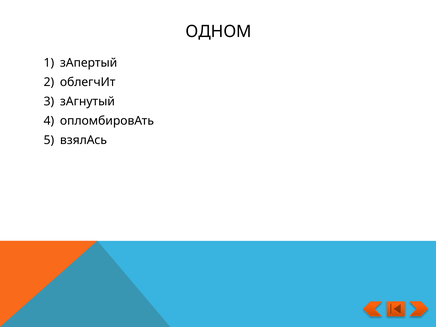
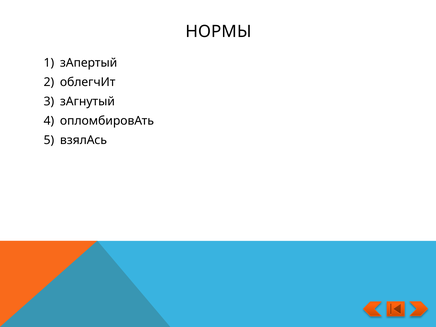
ОДНОМ: ОДНОМ -> НОРМЫ (218, 32)
